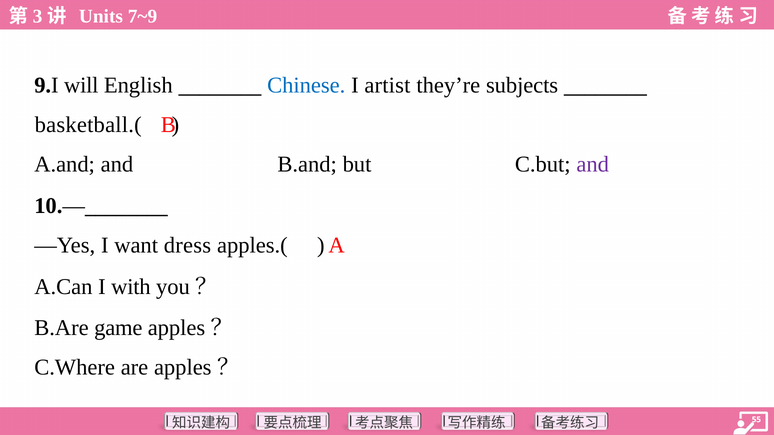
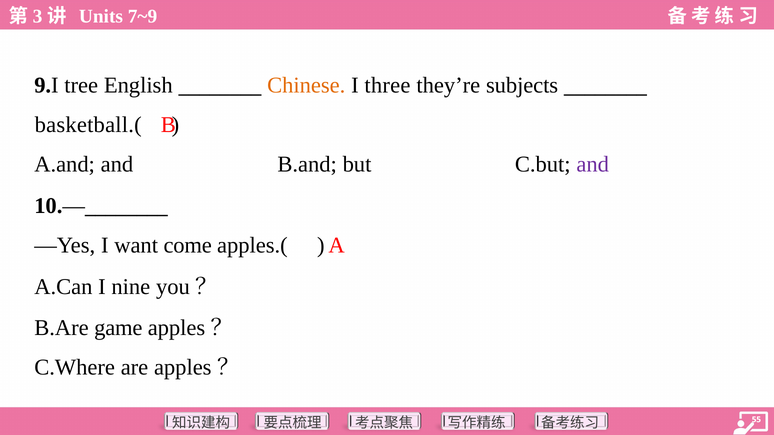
will: will -> tree (81, 85)
Chinese colour: blue -> orange (306, 85)
artist: artist -> three (387, 85)
dress: dress -> come (188, 245)
with: with -> nine (131, 287)
